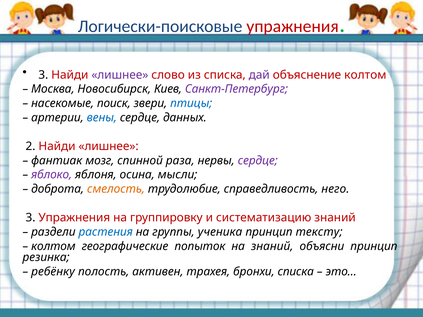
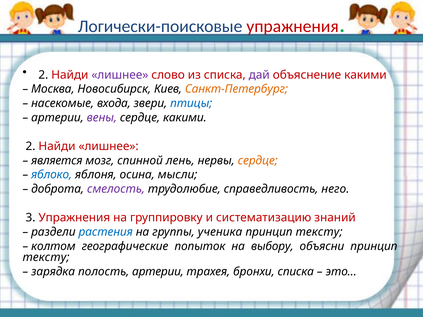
3: 3 -> 2 (43, 75)
объяснение колтом: колтом -> какими (365, 75)
Санкт-Петербург colour: purple -> orange (236, 89)
поиск: поиск -> входа (114, 103)
вены colour: blue -> purple (102, 118)
сердце данных: данных -> какими (185, 118)
фантиак: фантиак -> является (57, 161)
раза: раза -> лень (180, 161)
сердце colour: purple -> orange (258, 161)
яблоко colour: purple -> blue (52, 175)
смелость colour: orange -> purple (116, 189)
на знаний: знаний -> выбору (272, 246)
резинка: резинка -> тексту (46, 258)
ребёнку: ребёнку -> зарядка (53, 272)
полость активен: активен -> артерии (158, 272)
